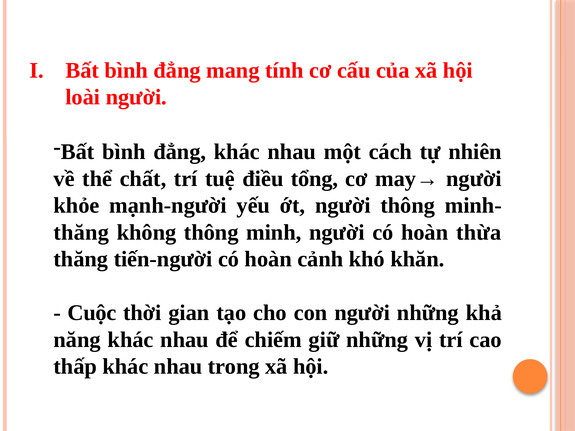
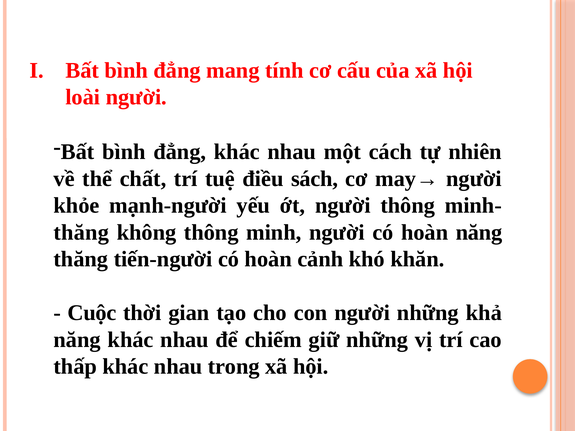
tổng: tổng -> sách (314, 179)
hoàn thừa: thừa -> năng (479, 233)
